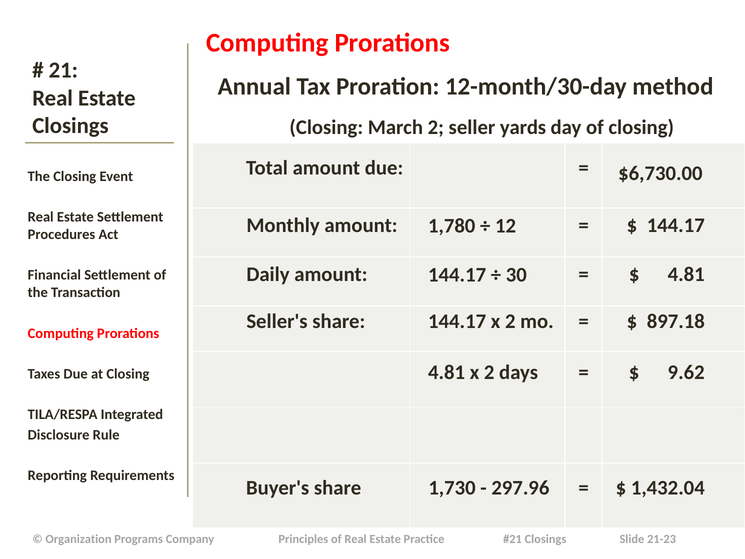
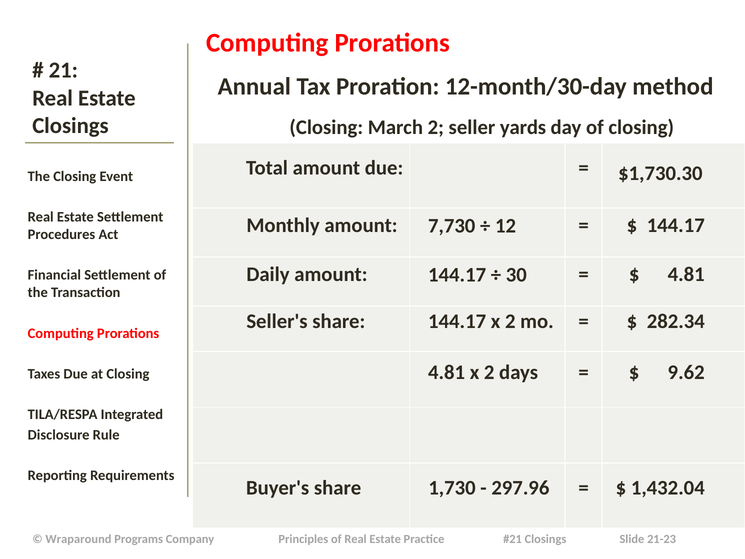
$6,730.00: $6,730.00 -> $1,730.30 (660, 173)
1,780: 1,780 -> 7,730 (452, 226)
897.18: 897.18 -> 282.34 (676, 321)
Organization: Organization -> Wraparound (78, 539)
